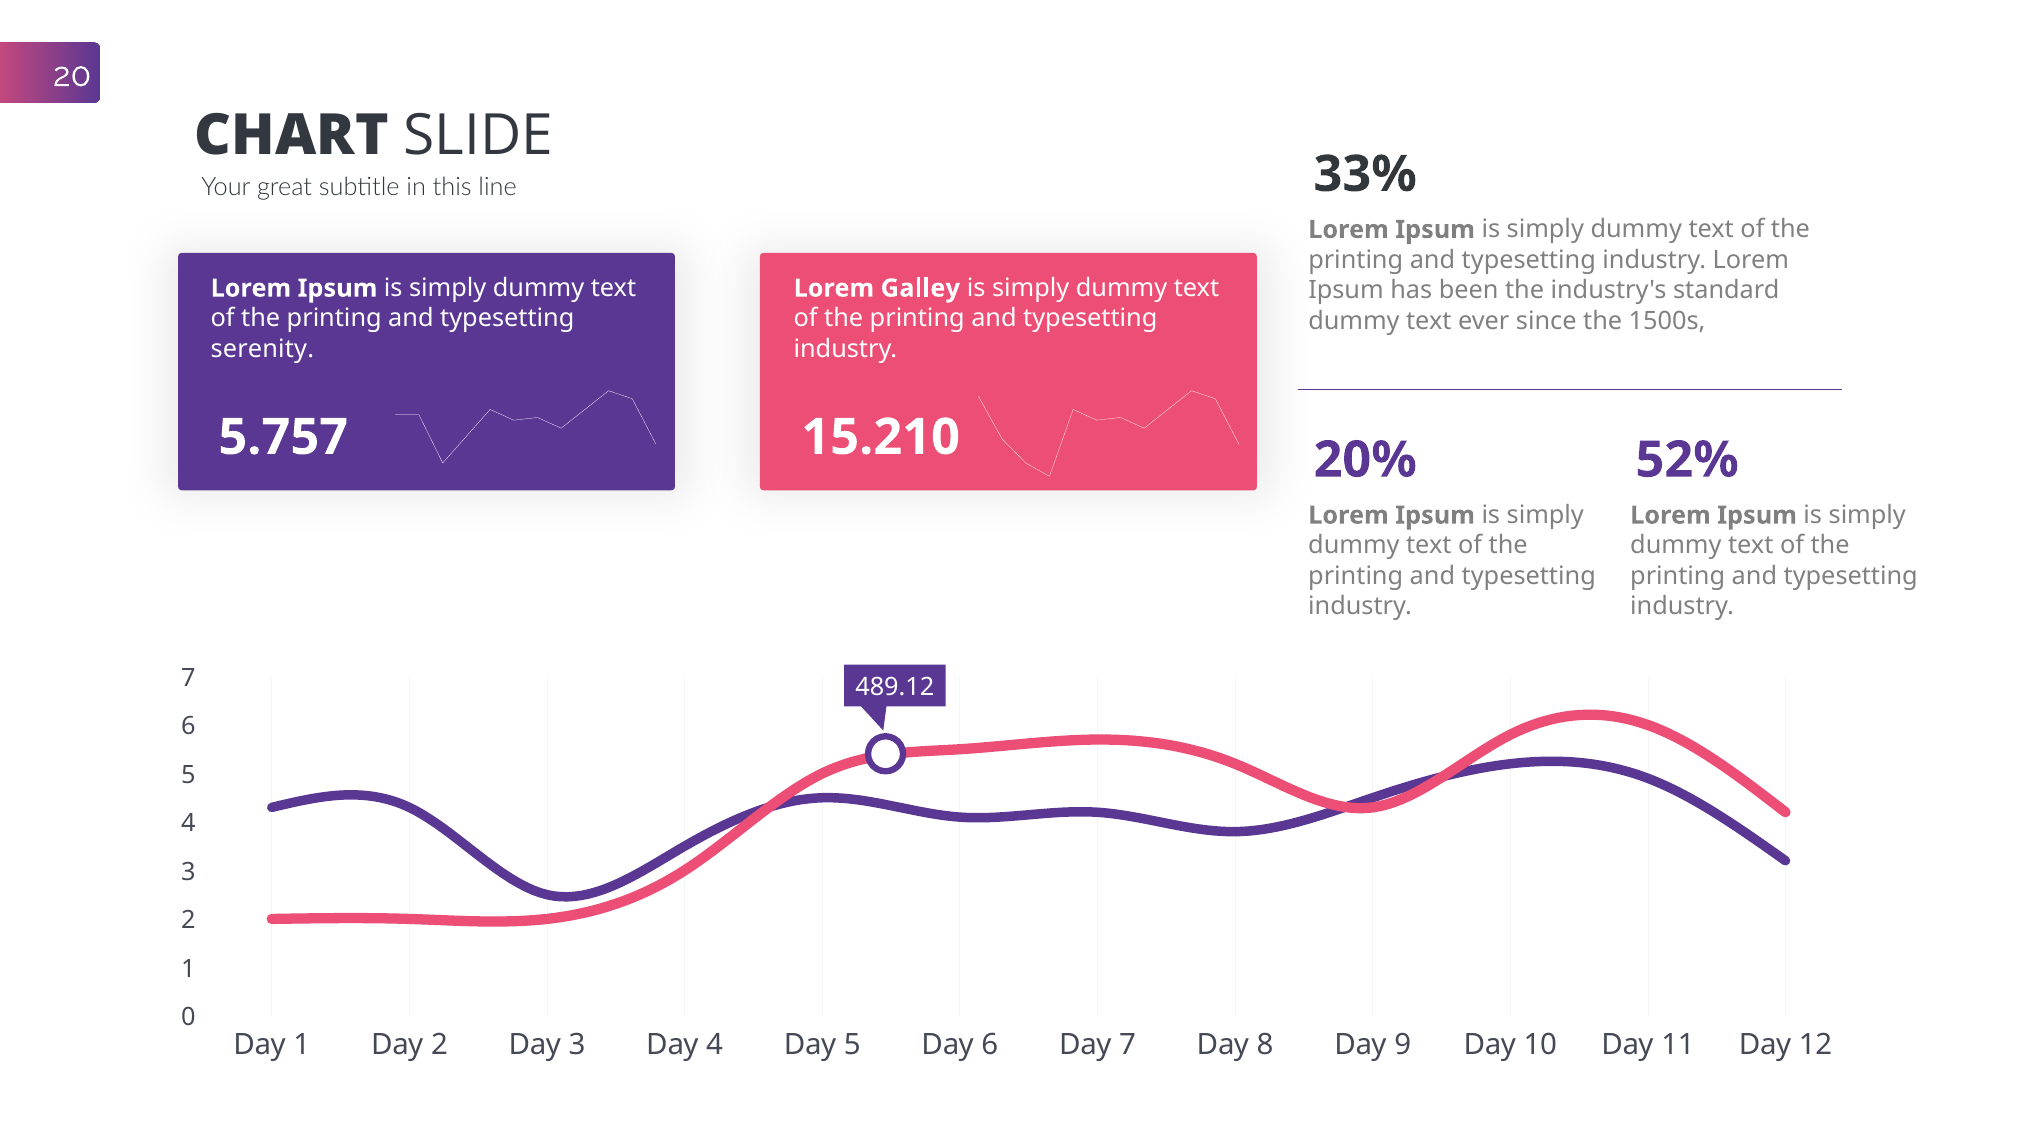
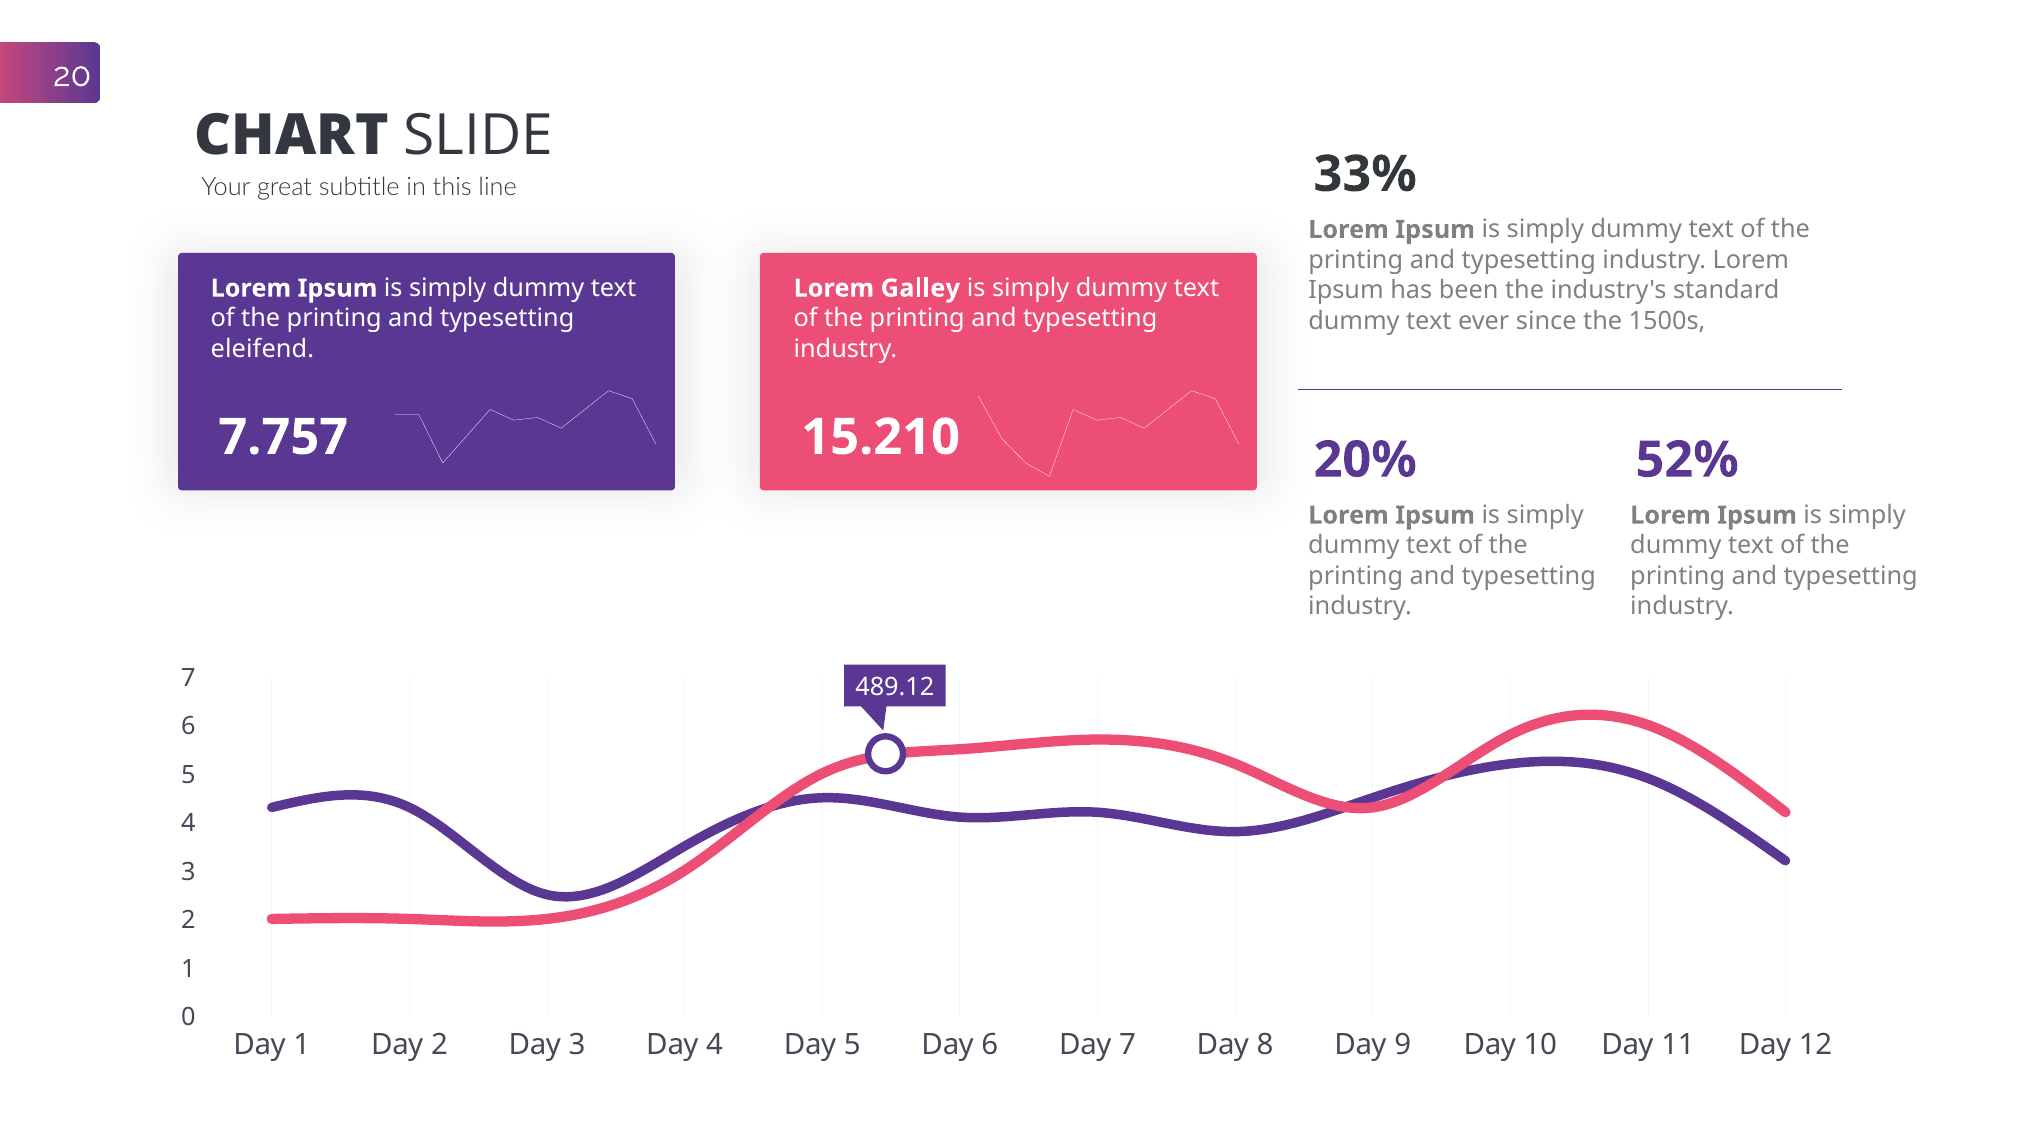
serenity: serenity -> eleifend (262, 349)
5.757: 5.757 -> 7.757 (283, 437)
